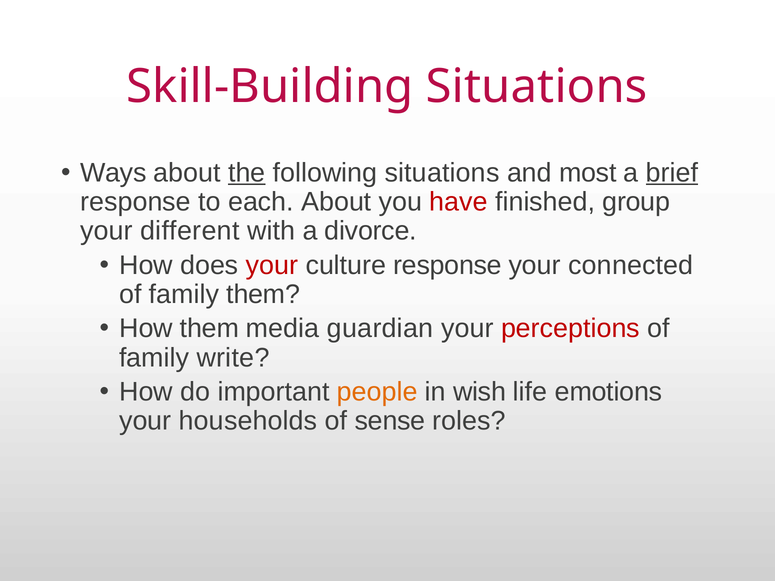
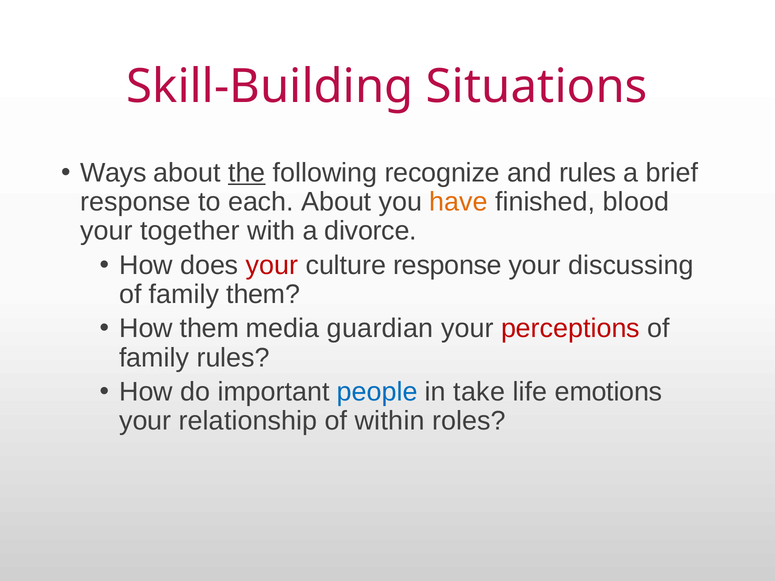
following situations: situations -> recognize (442, 173)
and most: most -> rules (588, 173)
brief underline: present -> none (672, 173)
have colour: red -> orange (459, 202)
group: group -> blood (636, 202)
different: different -> together (190, 231)
connected: connected -> discussing (631, 265)
family write: write -> rules (233, 358)
people colour: orange -> blue (377, 392)
wish: wish -> take (479, 392)
households: households -> relationship (248, 421)
sense: sense -> within (390, 421)
